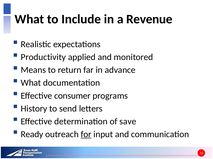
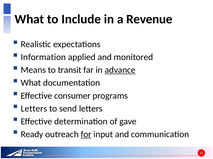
Productivity: Productivity -> Information (43, 57)
return: return -> transit (70, 70)
advance underline: none -> present (120, 70)
History: History -> Letters (34, 109)
save: save -> gave (128, 122)
